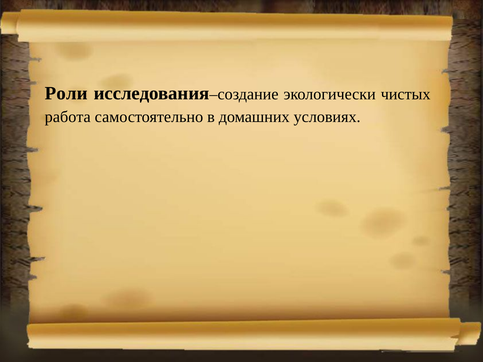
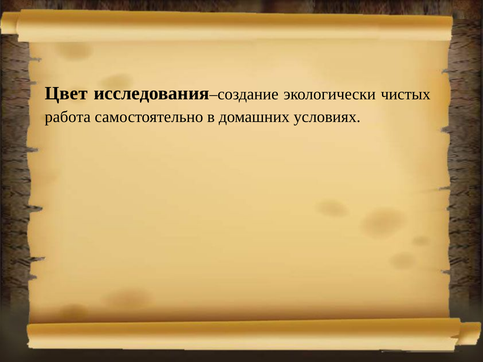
Роли: Роли -> Цвет (66, 93)
